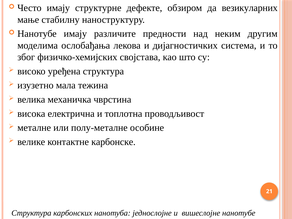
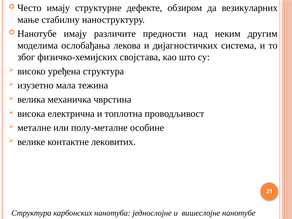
карбонске: карбонске -> лековитих (113, 142)
